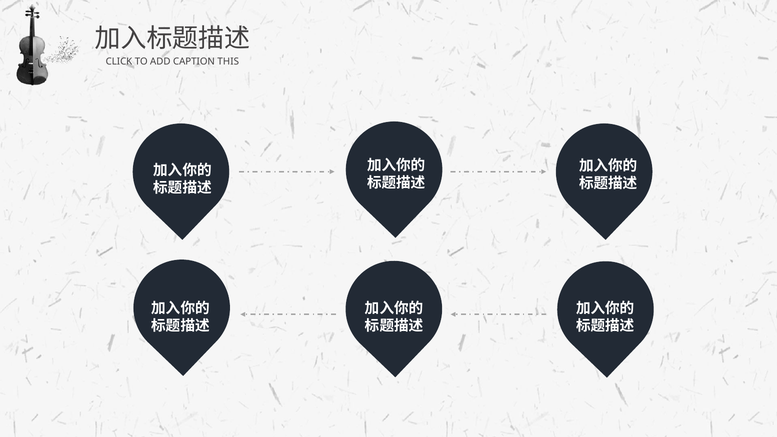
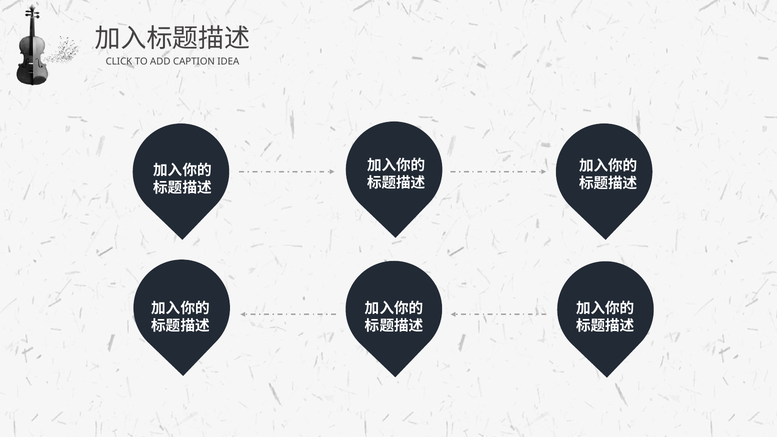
THIS: THIS -> IDEA (228, 61)
